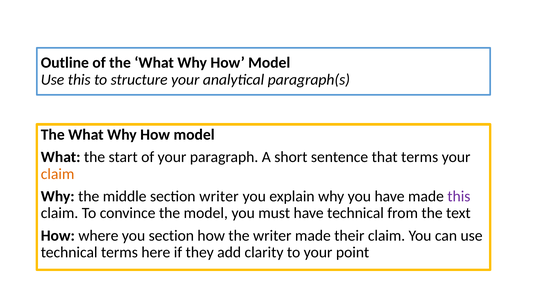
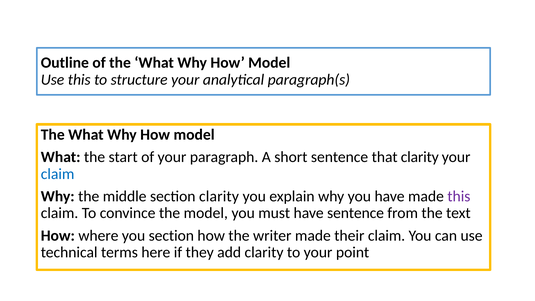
that terms: terms -> clarity (420, 157)
claim colour: orange -> blue (58, 174)
section writer: writer -> clarity (219, 196)
have technical: technical -> sentence (356, 213)
